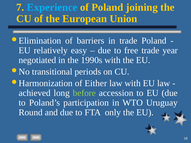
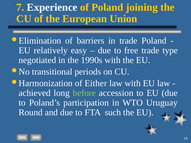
Experience colour: light blue -> white (52, 7)
year: year -> type (170, 51)
only: only -> such (113, 113)
